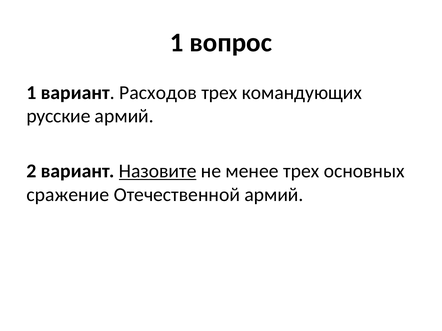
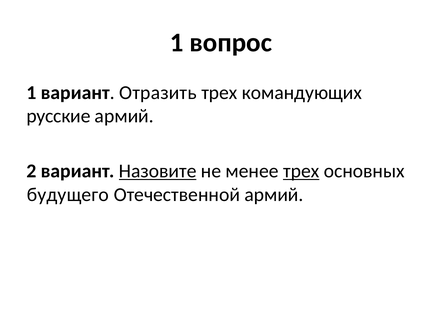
Расходов: Расходов -> Отразить (158, 93)
трех underline: none -> present (301, 171)
сражение: сражение -> будущего (68, 195)
